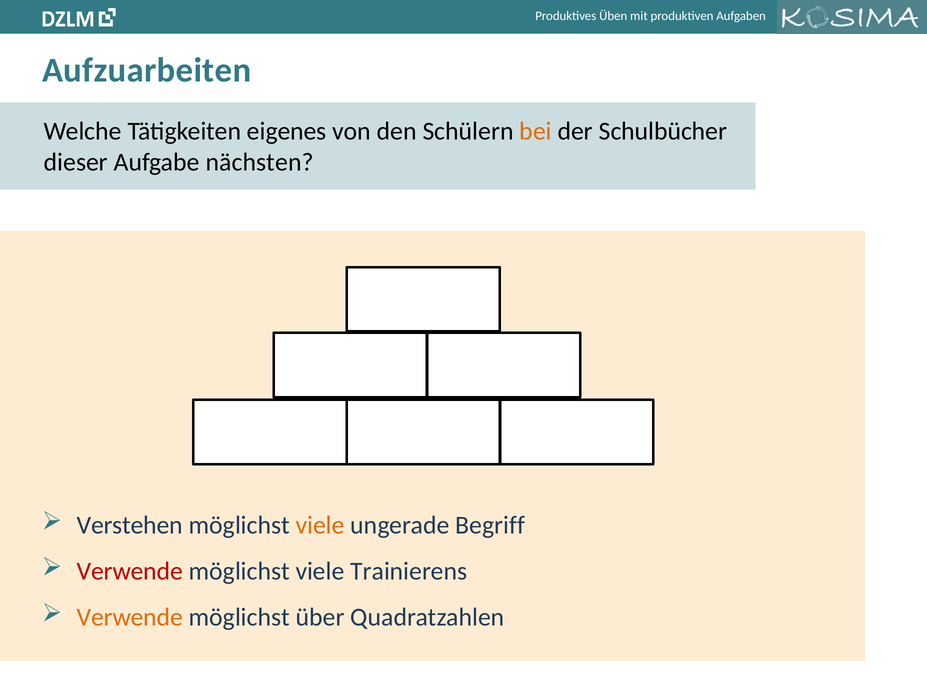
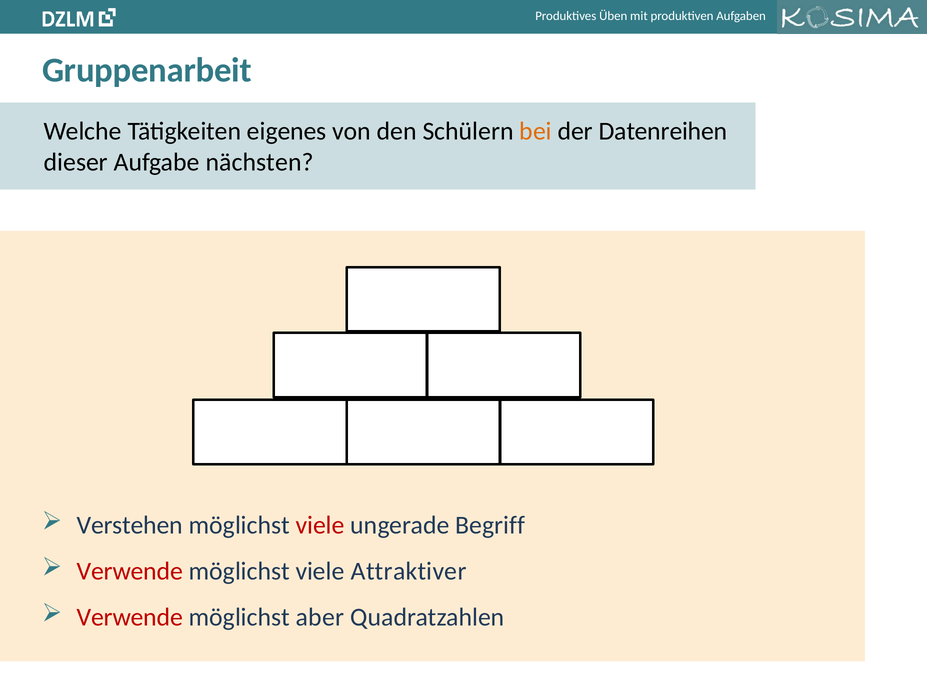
Aufzuarbeiten: Aufzuarbeiten -> Gruppenarbeit (147, 70)
Schulbücher: Schulbücher -> Datenreihen (663, 131)
viele colour: orange -> red (320, 525)
Trainierens: Trainierens -> Attraktiver (409, 572)
Verwende colour: orange -> red (130, 618)
über: über -> aber (320, 618)
